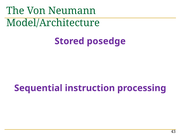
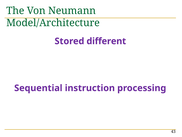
posedge: posedge -> different (106, 41)
